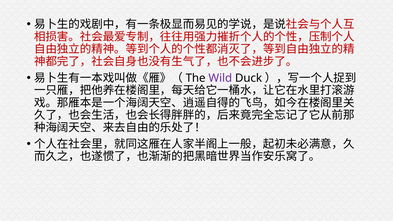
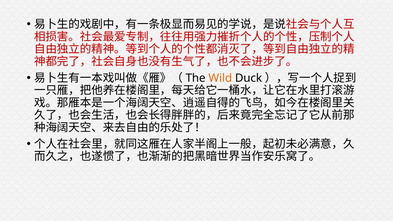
Wild colour: purple -> orange (220, 78)
